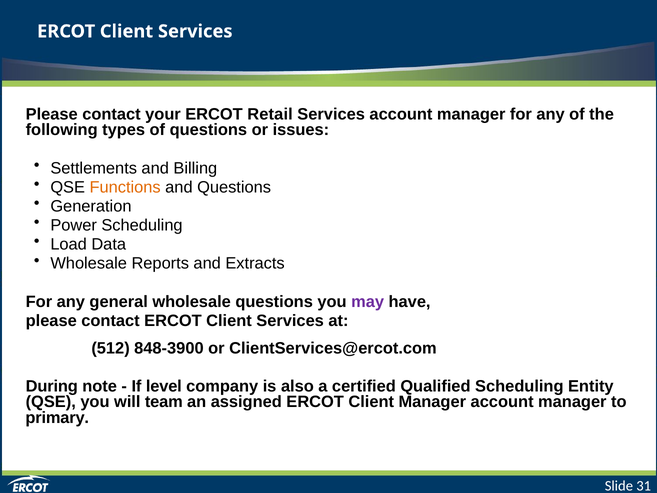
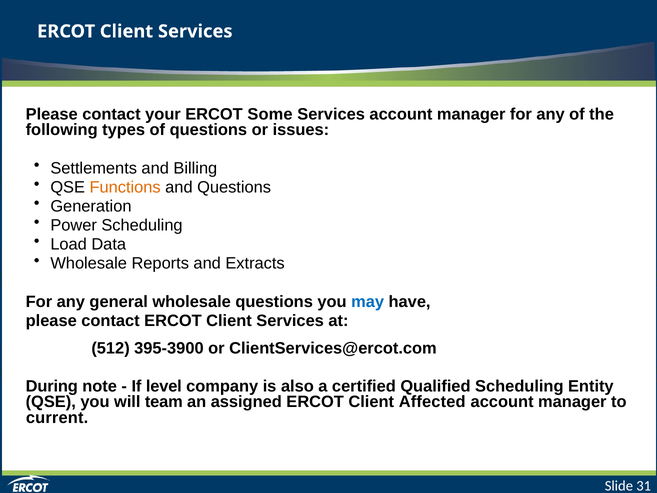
Retail: Retail -> Some (270, 114)
may colour: purple -> blue (368, 301)
848-3900: 848-3900 -> 395-3900 (169, 348)
Client Manager: Manager -> Affected (432, 402)
primary: primary -> current (57, 418)
